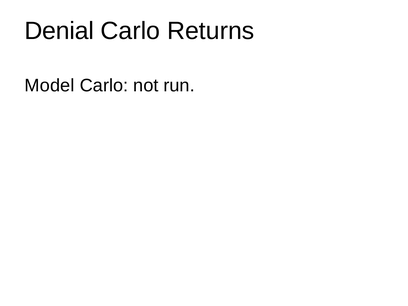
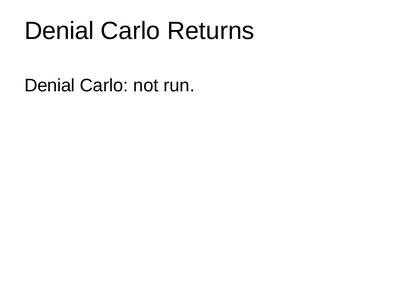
Model: Model -> Denial (50, 86)
